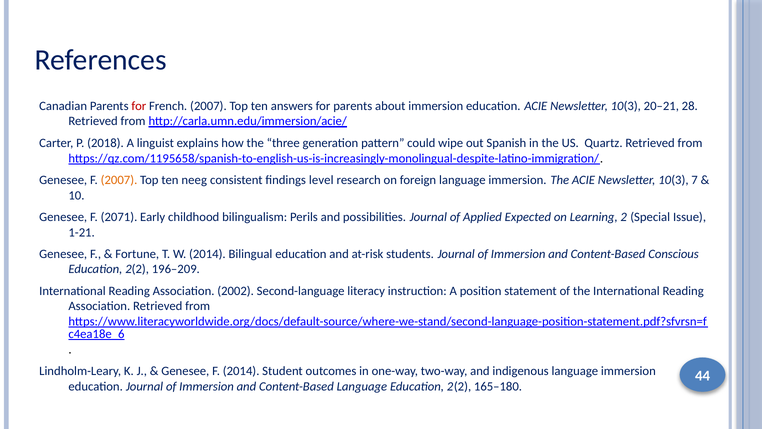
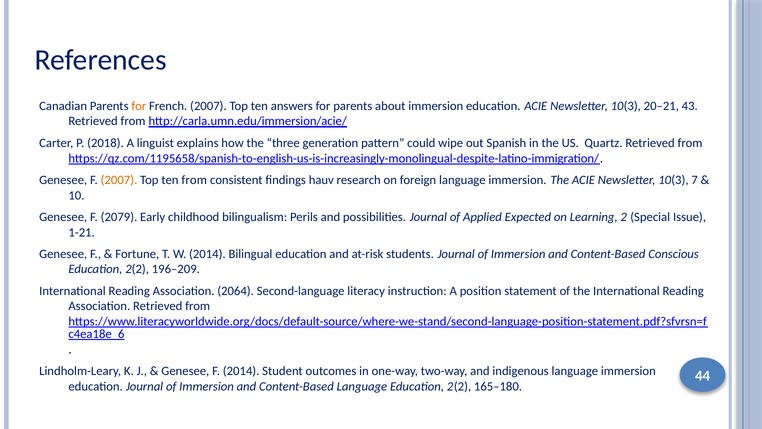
for colour: red -> orange (139, 106)
28: 28 -> 43 (690, 106)
ten neeg: neeg -> from (194, 180)
level: level -> hauv (321, 180)
2071: 2071 -> 2079 (119, 217)
2002: 2002 -> 2064 (236, 291)
